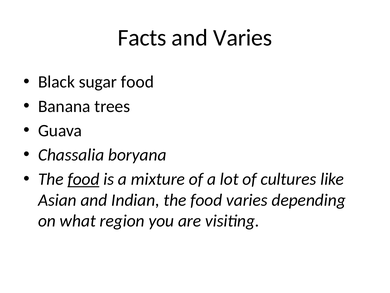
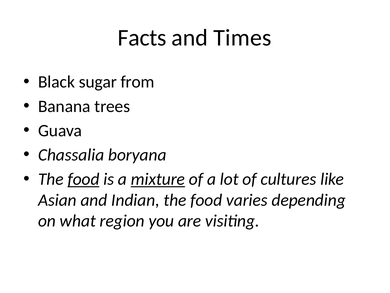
and Varies: Varies -> Times (242, 38)
sugar food: food -> from (138, 82)
mixture underline: none -> present (158, 179)
